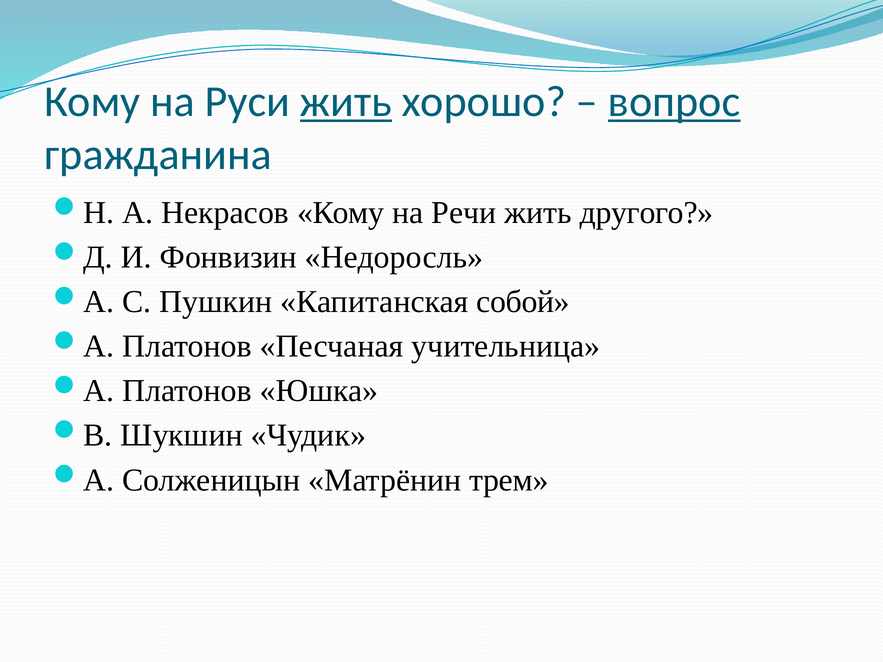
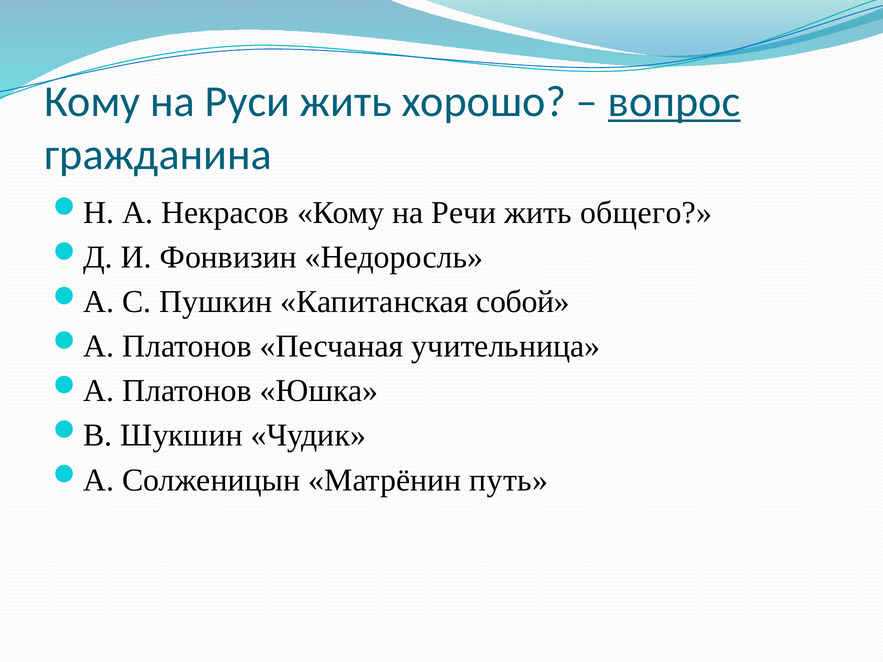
жить underline: present -> none (346, 102)
другого: другого -> общего (646, 213)
трем: трем -> путь (509, 480)
